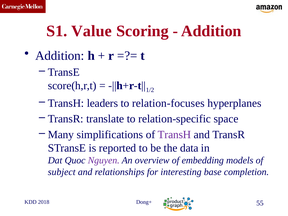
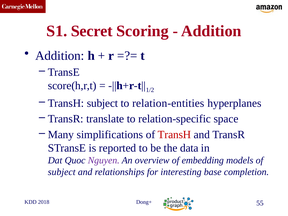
Value: Value -> Secret (92, 31)
TransH leaders: leaders -> subject (102, 103)
relation-focuses: relation-focuses -> relation-entities (168, 103)
TransH colour: purple -> red (174, 135)
